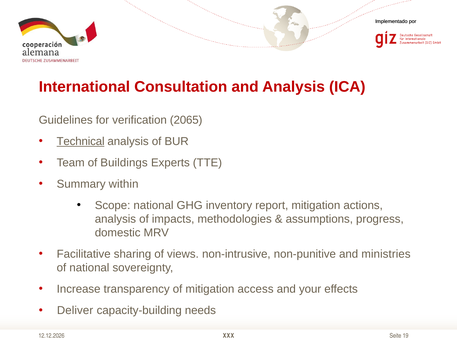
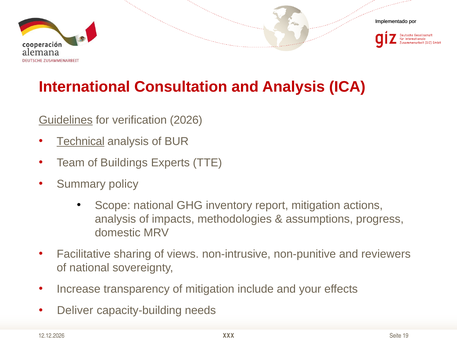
Guidelines underline: none -> present (66, 120)
2065: 2065 -> 2026 (186, 120)
within: within -> policy (124, 184)
ministries: ministries -> reviewers (386, 254)
access: access -> include (256, 289)
